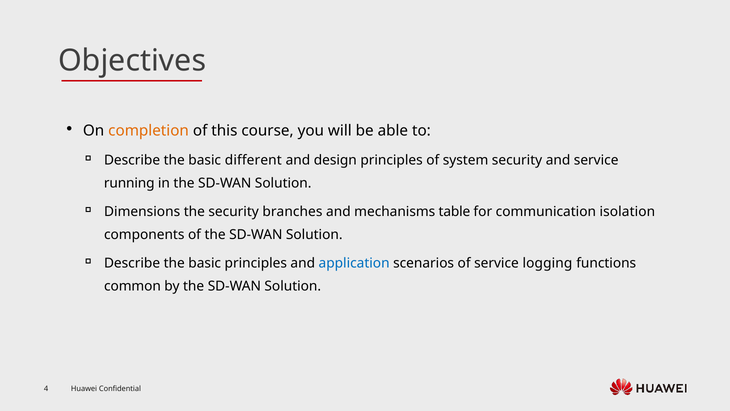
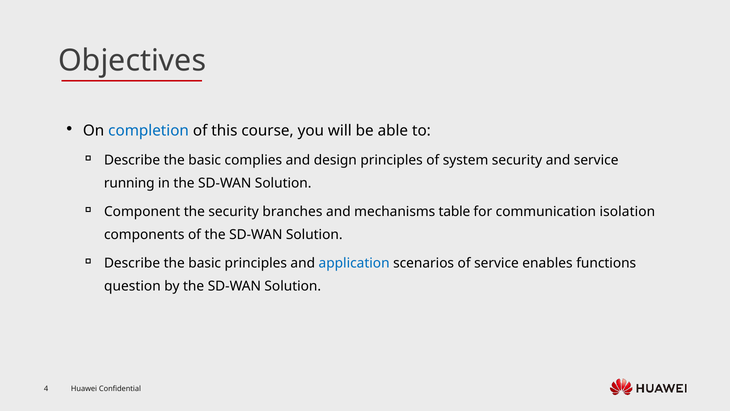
completion colour: orange -> blue (149, 131)
different: different -> complies (253, 160)
Dimensions: Dimensions -> Component (142, 211)
logging: logging -> enables (547, 263)
common: common -> question (132, 286)
